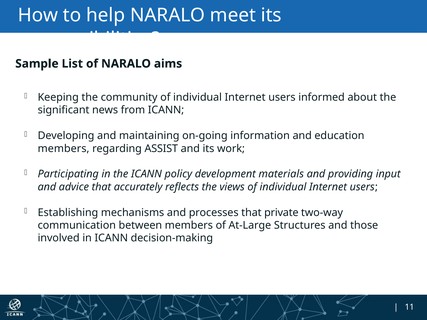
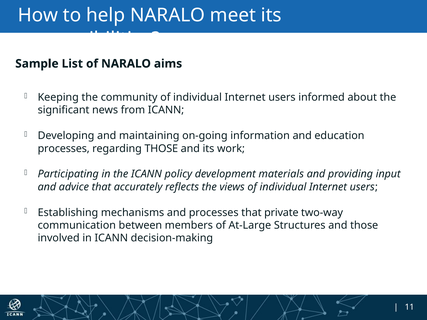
members: members -> processes (64, 149)
regarding ASSIST: ASSIST -> THOSE (161, 149)
